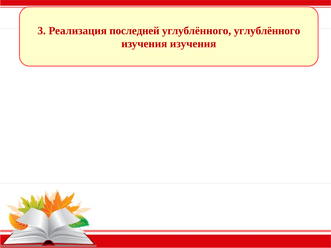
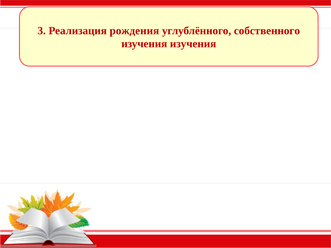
последней: последней -> рождения (134, 31)
углублённого углублённого: углублённого -> собственного (267, 31)
